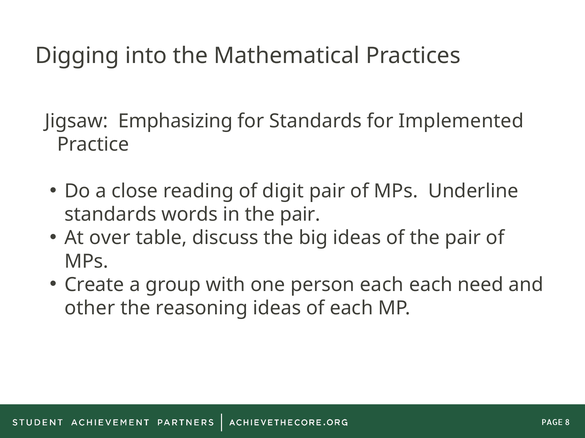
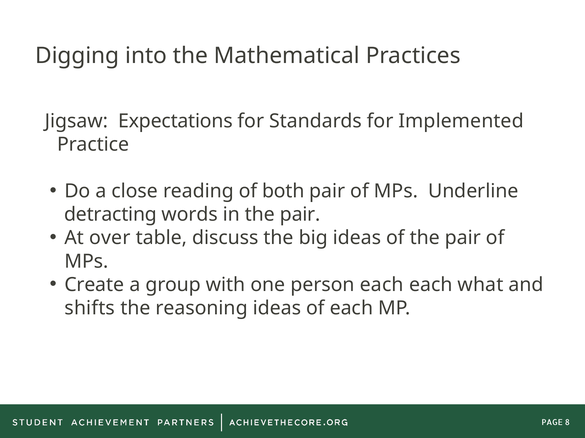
Emphasizing: Emphasizing -> Expectations (175, 121)
digit: digit -> both (283, 191)
standards: standards -> detracting (111, 215)
need: need -> what (480, 285)
other: other -> shifts (90, 308)
